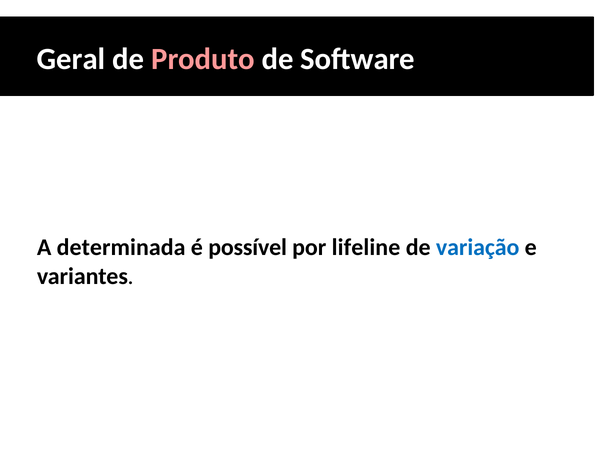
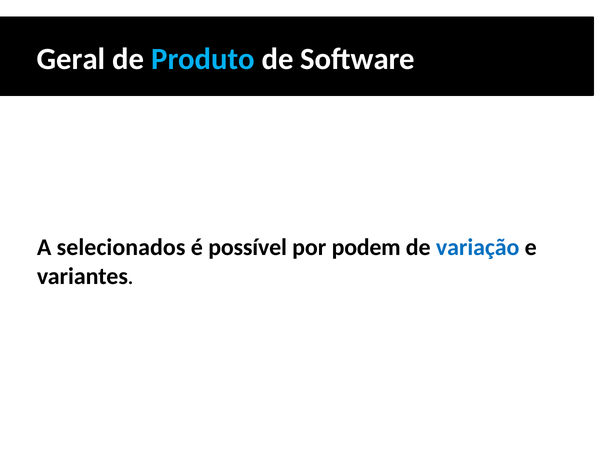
Produto colour: pink -> light blue (203, 59)
determinada: determinada -> selecionados (121, 247)
lifeline: lifeline -> podem (366, 247)
